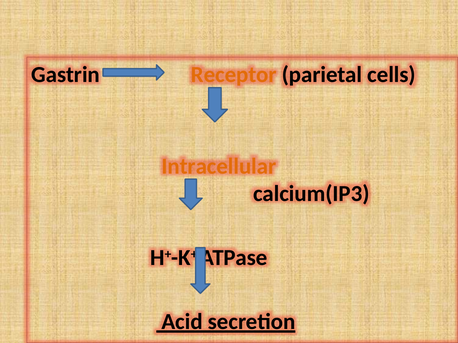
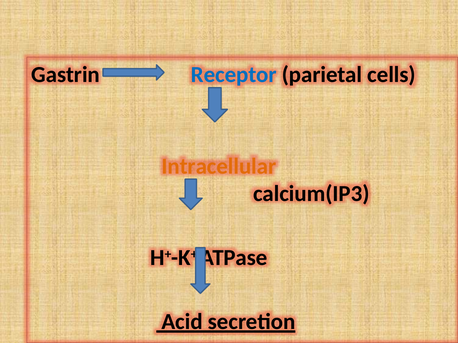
Receptor colour: orange -> blue (234, 75)
